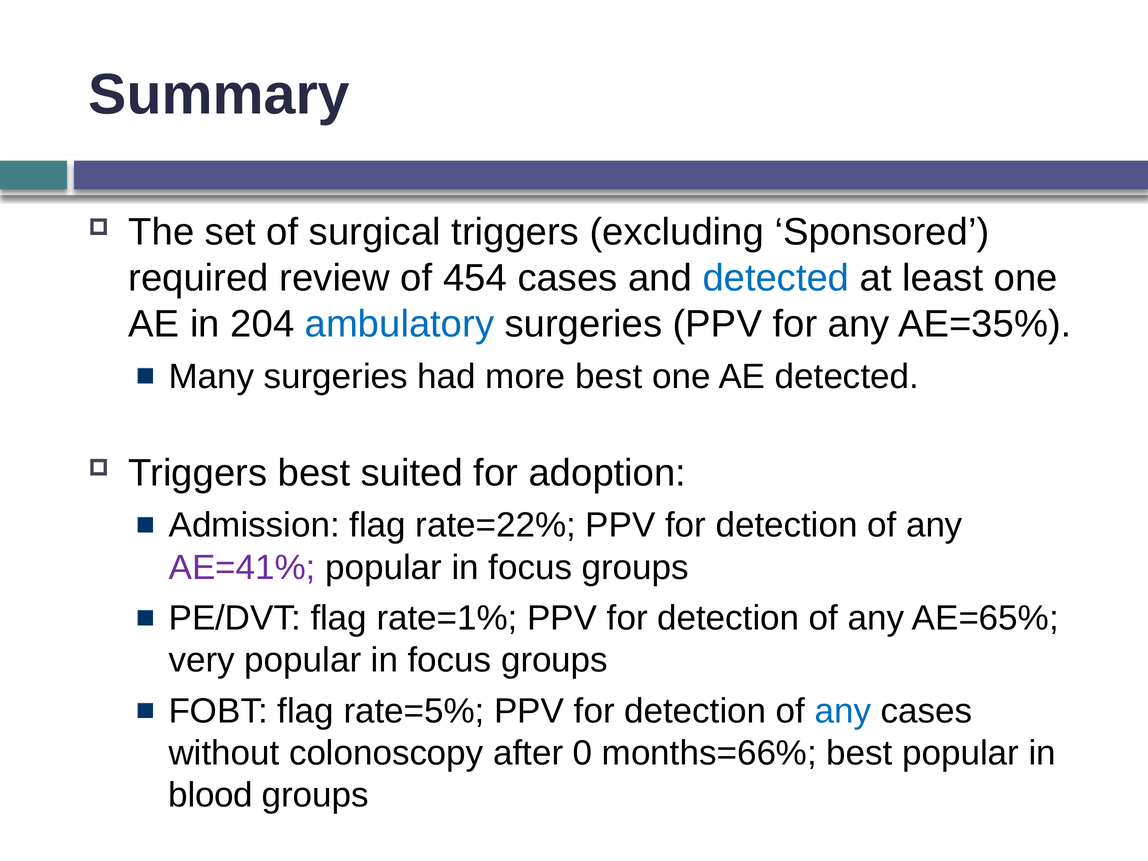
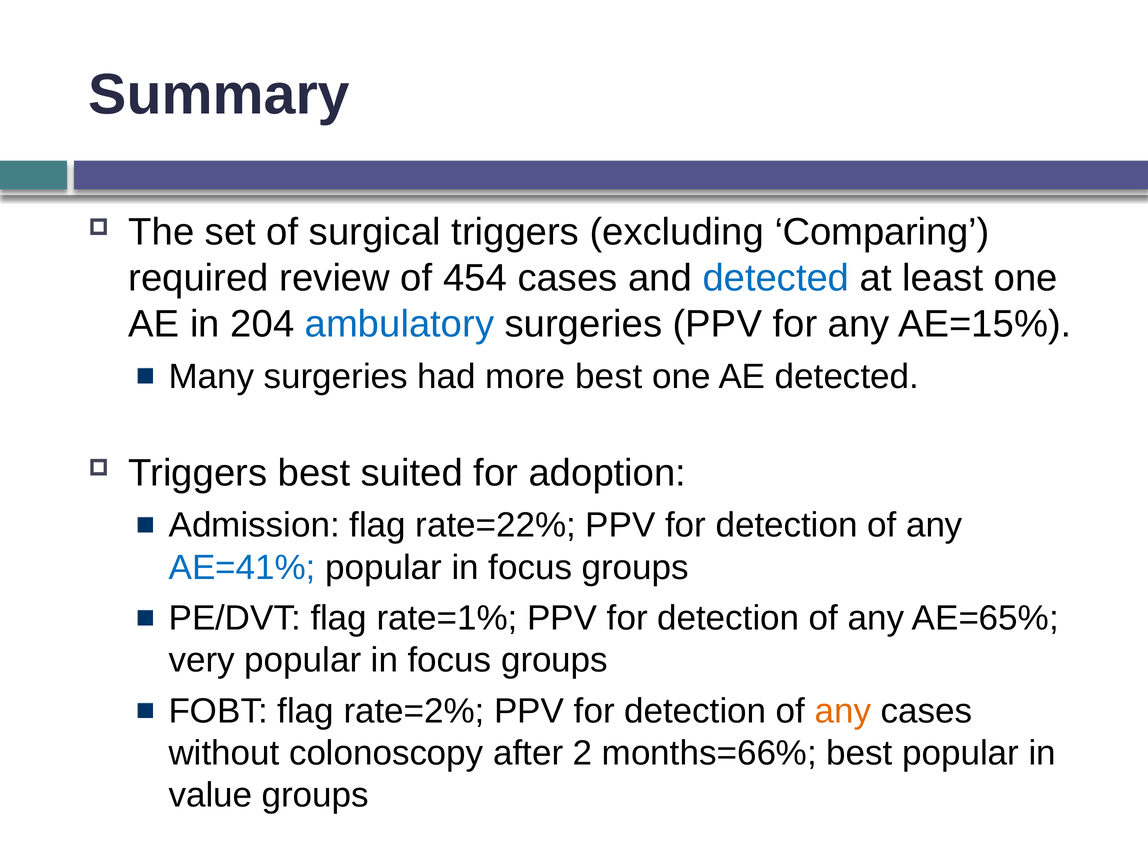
Sponsored: Sponsored -> Comparing (882, 232)
AE=35%: AE=35% -> AE=15% (985, 324)
AE=41% colour: purple -> blue (242, 567)
rate=5%: rate=5% -> rate=2% (414, 711)
any colour: blue -> orange (843, 711)
0: 0 -> 2 (582, 753)
blood: blood -> value (211, 795)
